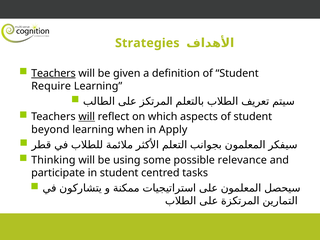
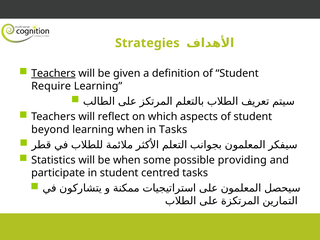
will underline: present -> none (87, 117)
in Apply: Apply -> Tasks (173, 129)
Thinking: Thinking -> Statistics (53, 160)
be using: using -> when (127, 160)
relevance: relevance -> providing (242, 160)
